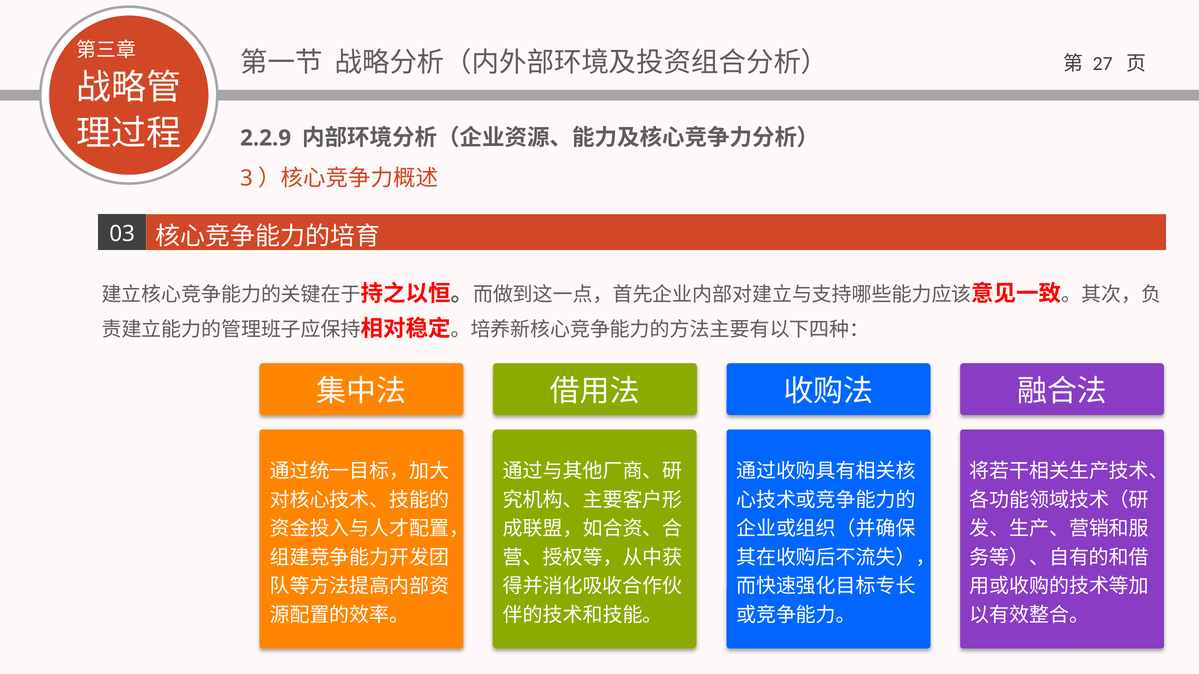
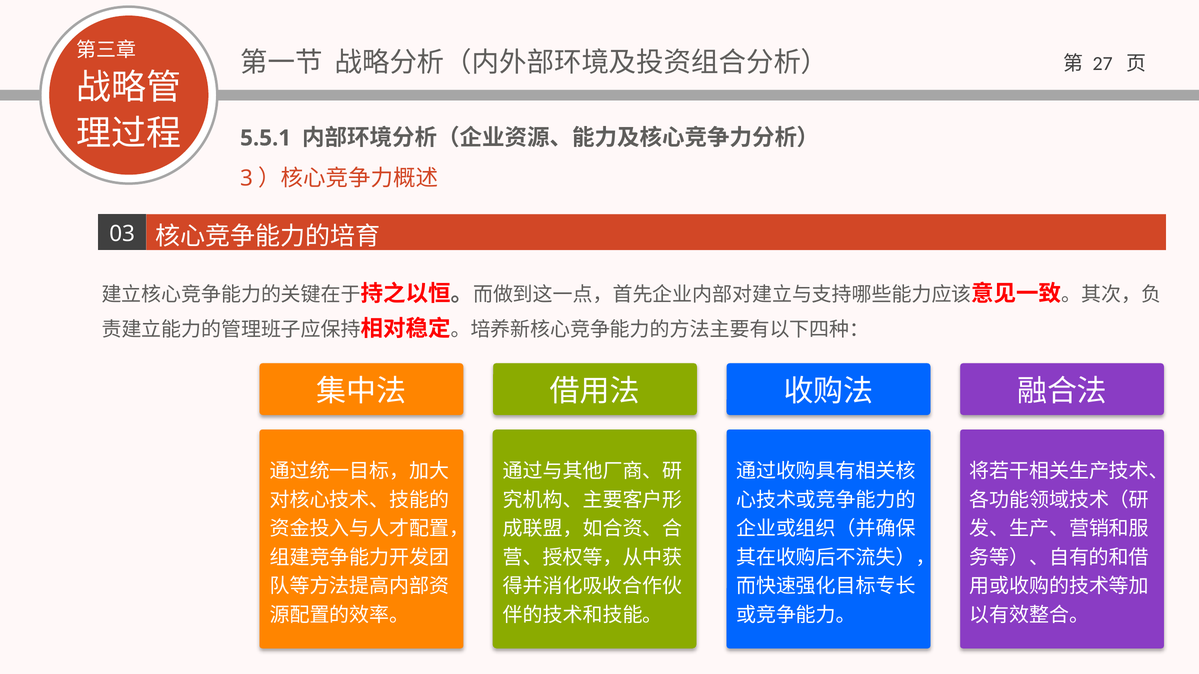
2.2.9: 2.2.9 -> 5.5.1 (266, 138)
